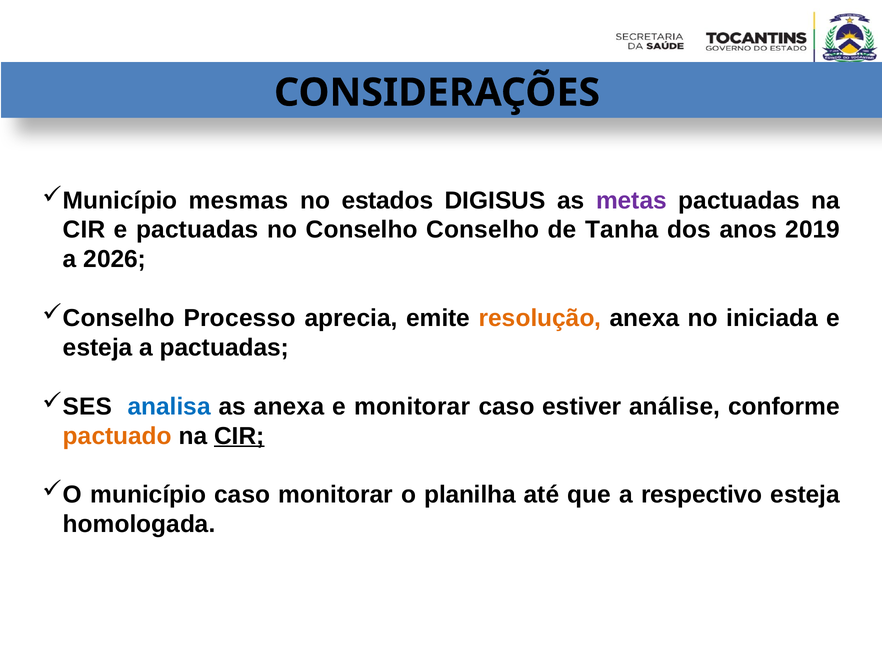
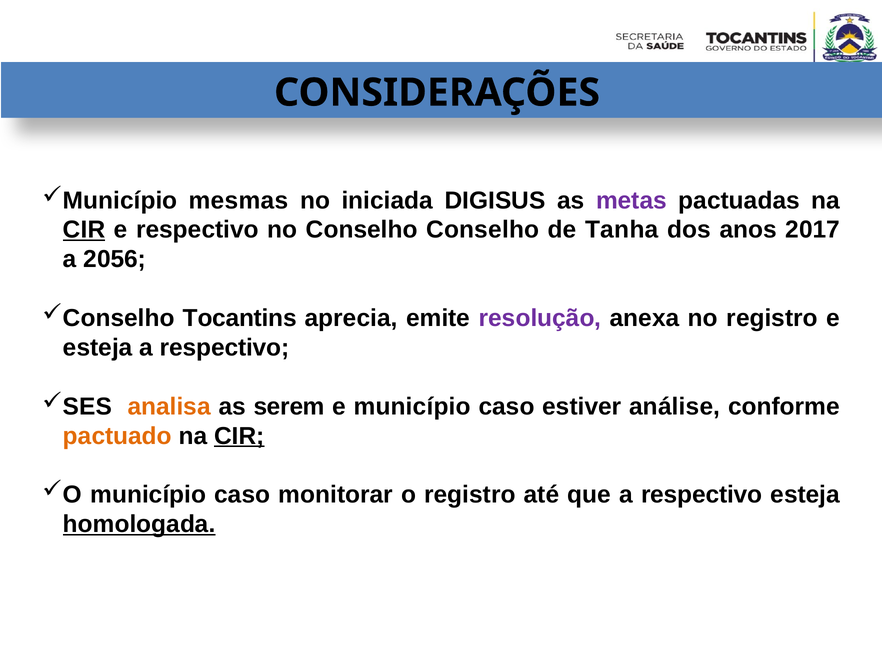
estados: estados -> iniciada (387, 200)
CIR underline: none -> present (84, 230)
e pactuadas: pactuadas -> respectivo (197, 230)
2019: 2019 -> 2017 (813, 230)
2026: 2026 -> 2056 (115, 259)
Processo: Processo -> Tocantins (240, 318)
resolução colour: orange -> purple (540, 318)
no iniciada: iniciada -> registro (772, 318)
pactuadas: pactuadas -> respectivo (224, 347)
analisa colour: blue -> orange (169, 406)
as anexa: anexa -> serem (289, 406)
e monitorar: monitorar -> município (412, 406)
o planilha: planilha -> registro (470, 494)
homologada underline: none -> present (139, 524)
